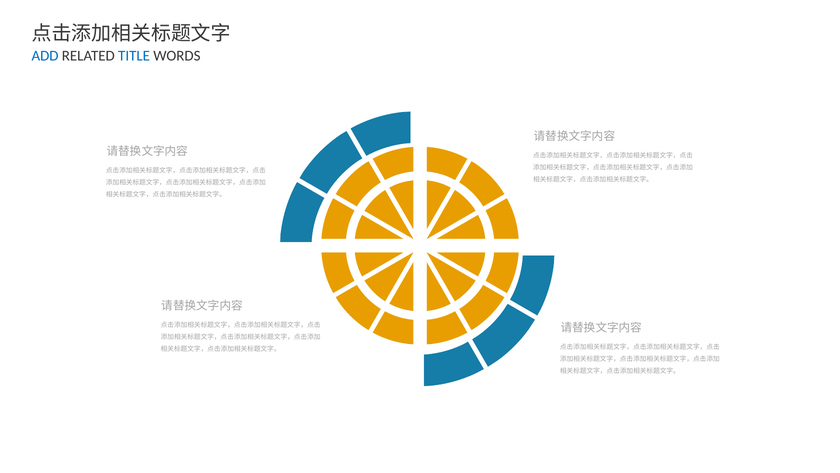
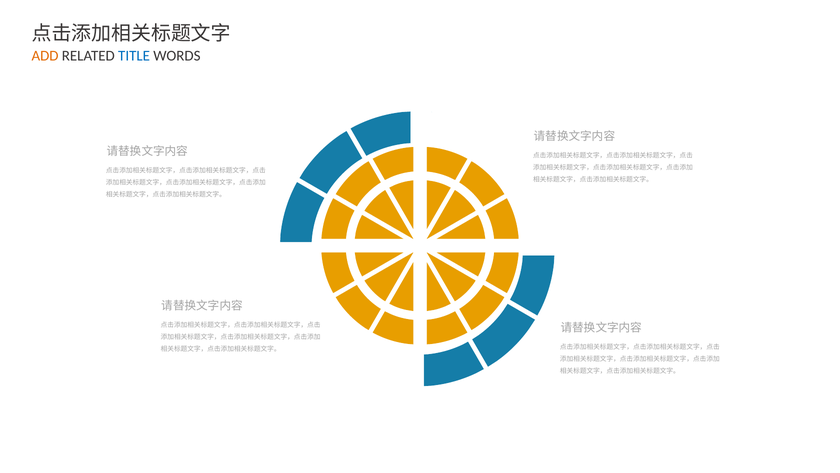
ADD colour: blue -> orange (45, 56)
